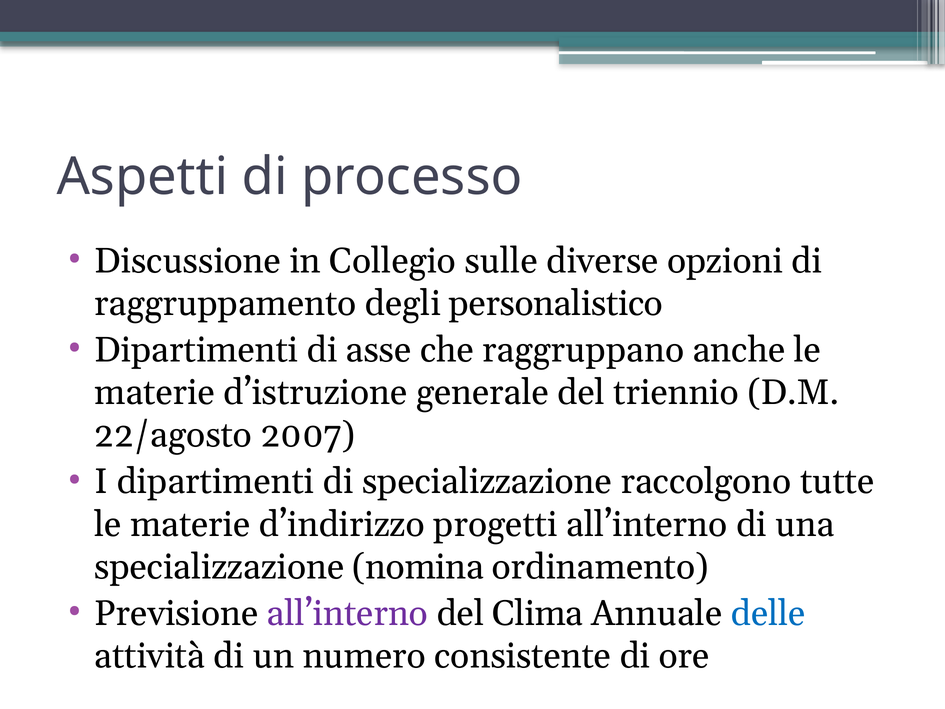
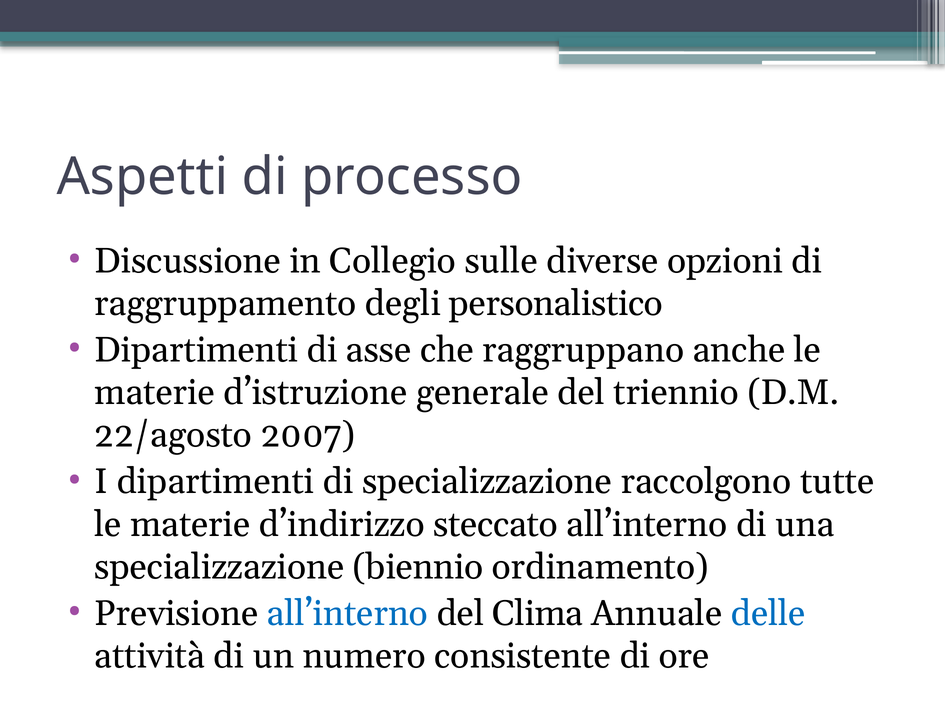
progetti: progetti -> steccato (496, 524)
nomina: nomina -> biennio (418, 567)
all’interno colour: purple -> blue (347, 613)
